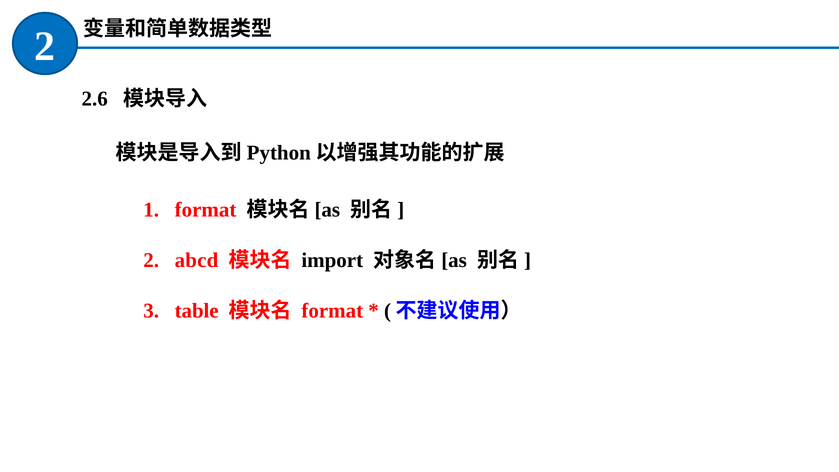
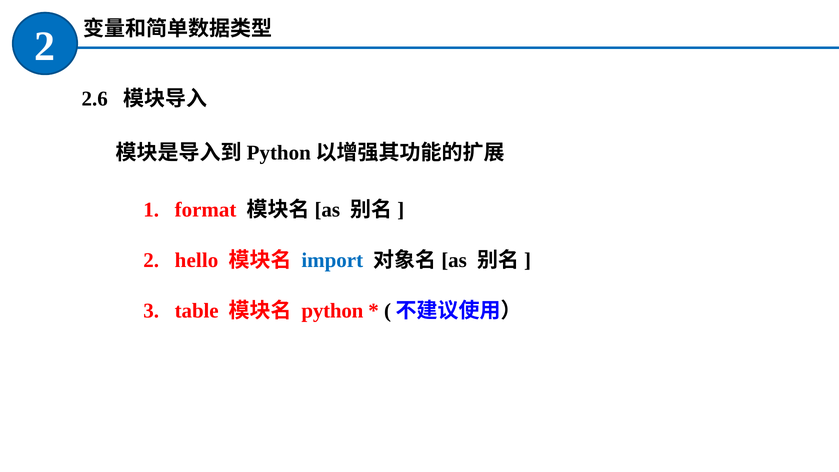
abcd: abcd -> hello (197, 260)
import colour: black -> blue (332, 260)
format: format -> python (332, 311)
